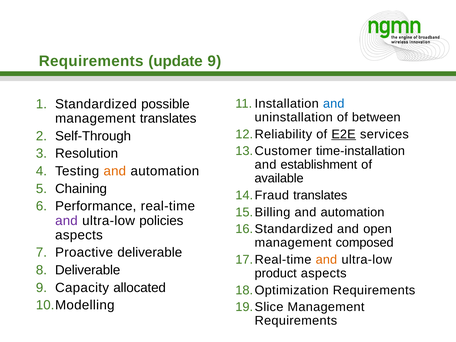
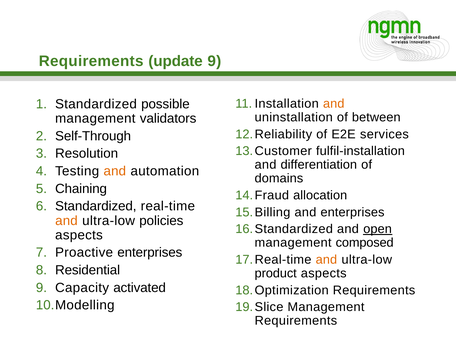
and colour: blue -> orange (334, 104)
management translates: translates -> validators (168, 118)
E2E underline: present -> none (344, 134)
time-installation: time-installation -> fulfil-installation (360, 151)
establishment: establishment -> differentiation (319, 165)
available: available -> domains (279, 178)
translates: translates -> allocation (320, 195)
Performance: Performance -> Standardized (96, 206)
automation: automation -> enterprises (353, 212)
and colour: purple -> orange (66, 221)
open underline: none -> present (378, 229)
Proactive deliverable: deliverable -> enterprises (150, 253)
Deliverable: Deliverable -> Residential (88, 270)
allocated: allocated -> activated (140, 288)
